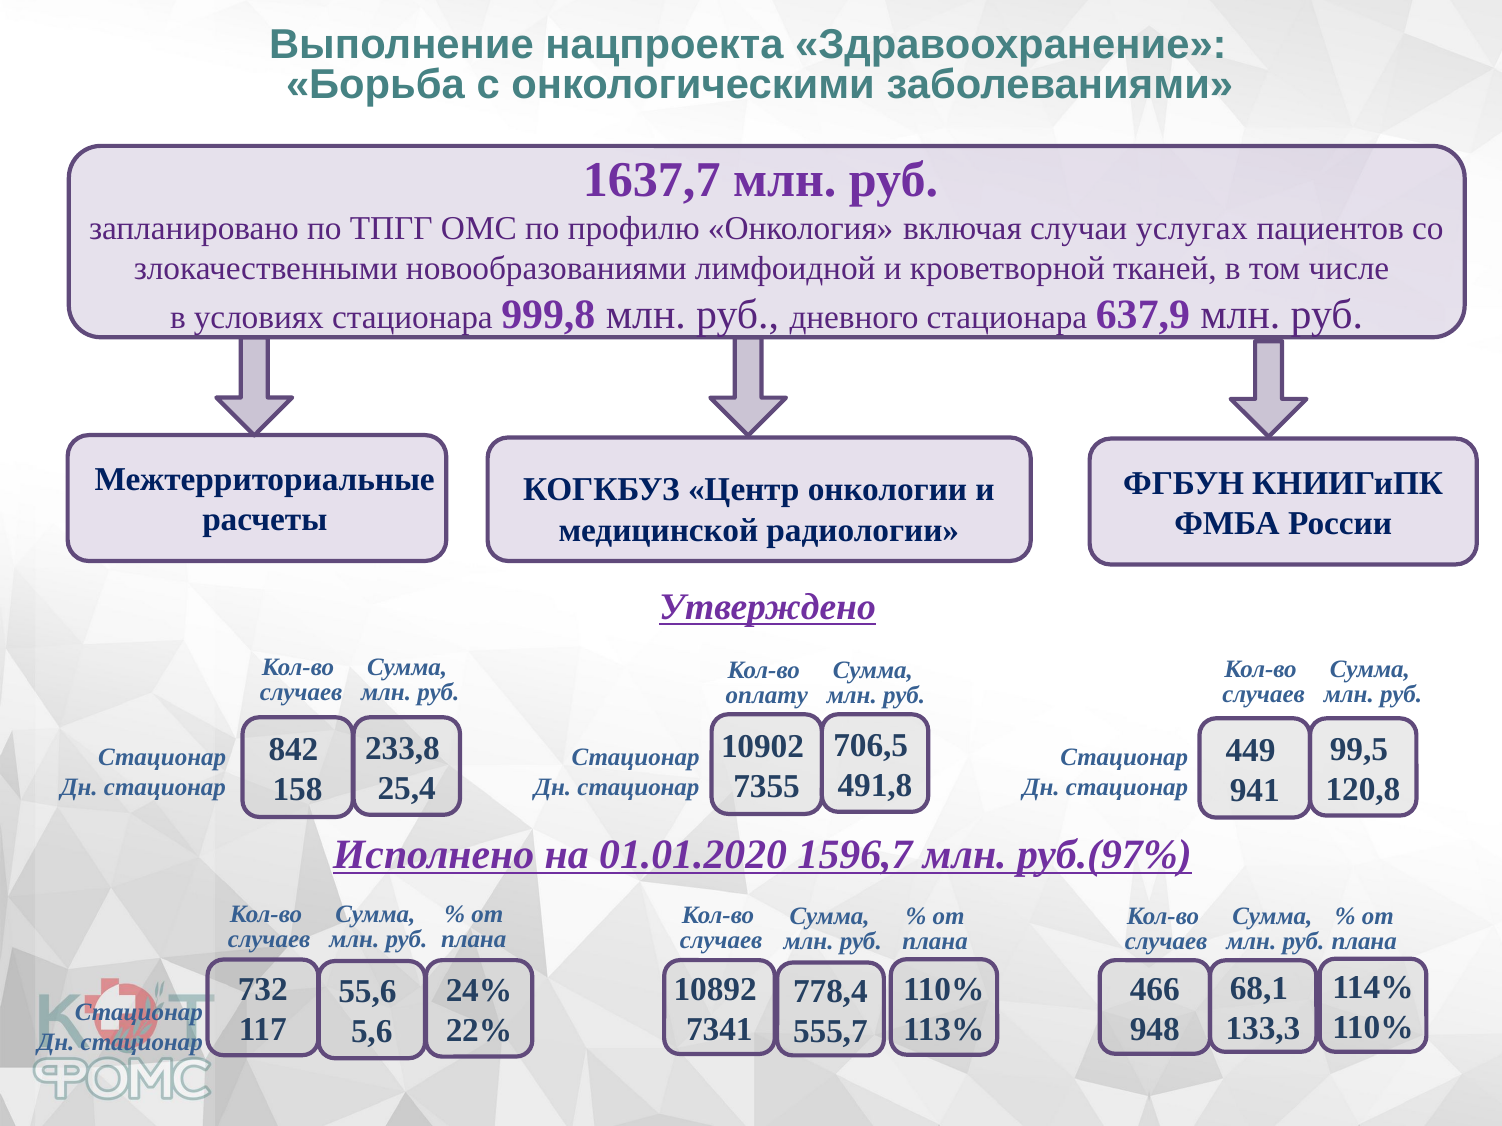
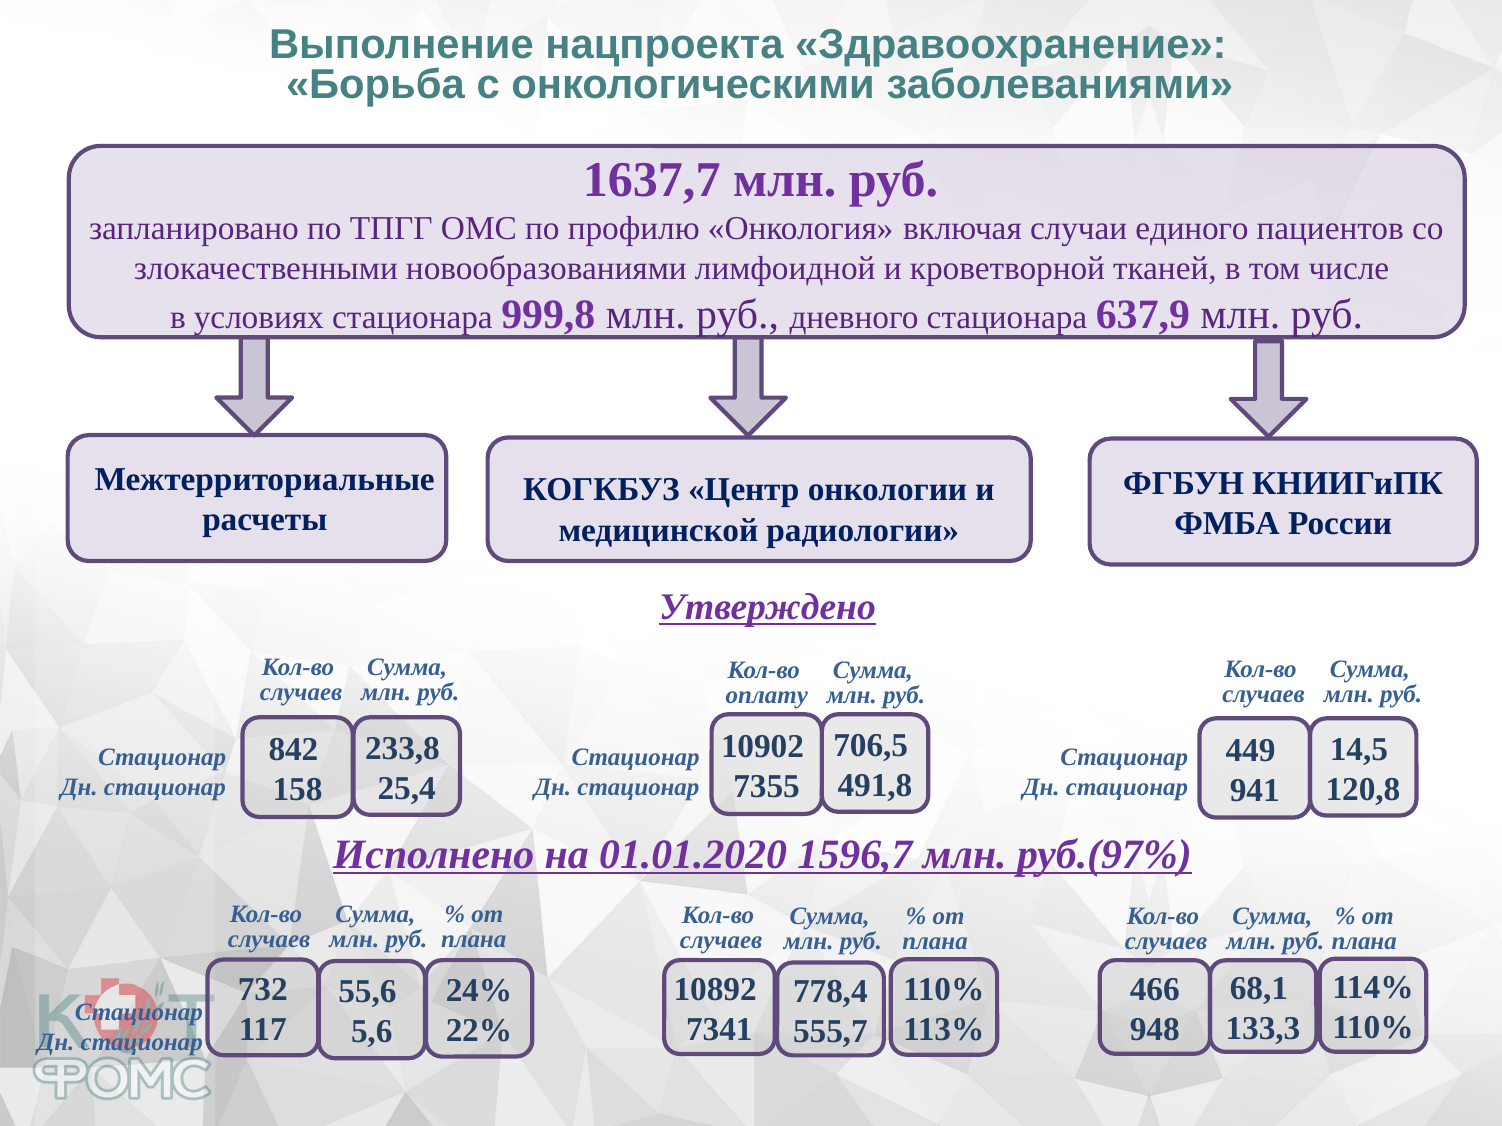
услугах: услугах -> единого (1192, 229)
99,5: 99,5 -> 14,5 (1359, 750)
